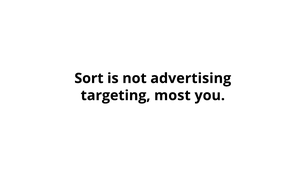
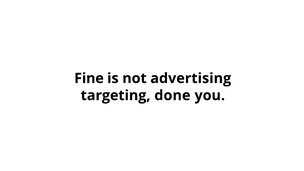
Sort: Sort -> Fine (89, 78)
most: most -> done (172, 95)
